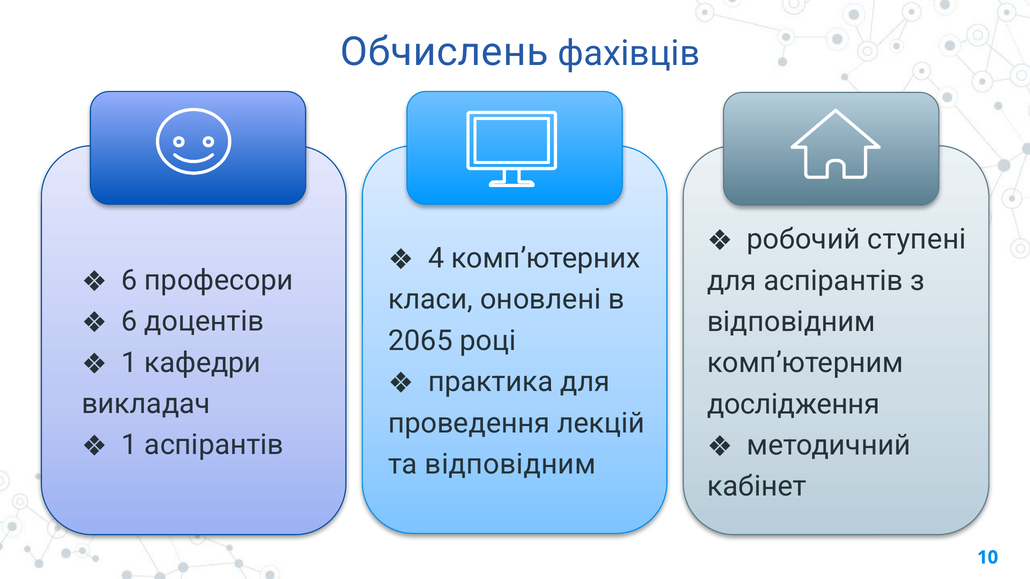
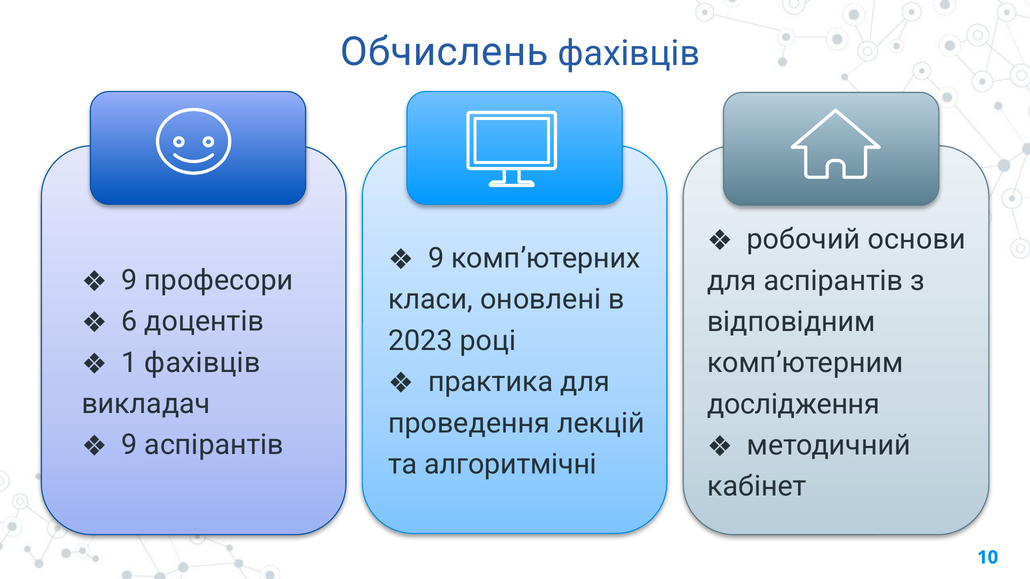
ступені: ступені -> основи (917, 240)
4: 4 -> 9 (436, 259)
6: 6 -> 9 (129, 280)
2065: 2065 -> 2023 (420, 341)
1 кафедри: кафедри -> фахівців (202, 363)
1: 1 -> 9 (129, 445)
та відповідним: відповідним -> алгоритмічні (511, 465)
